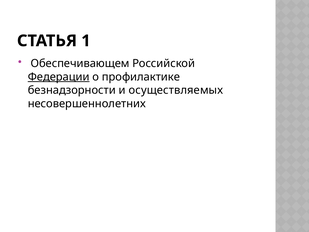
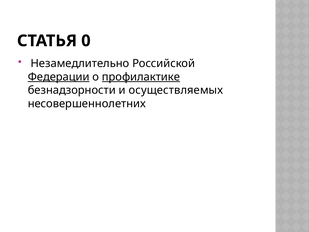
1: 1 -> 0 (86, 41)
Обеспечивающем: Обеспечивающем -> Незамедлительно (80, 63)
профилактике underline: none -> present (141, 77)
